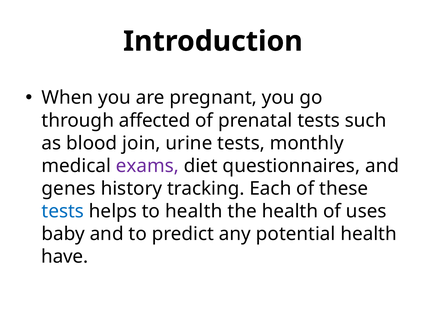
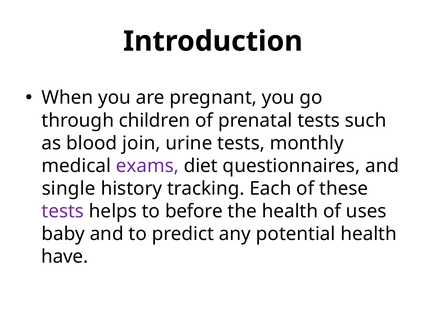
affected: affected -> children (155, 121)
genes: genes -> single (69, 189)
tests colour: blue -> purple (63, 212)
to health: health -> before (194, 212)
